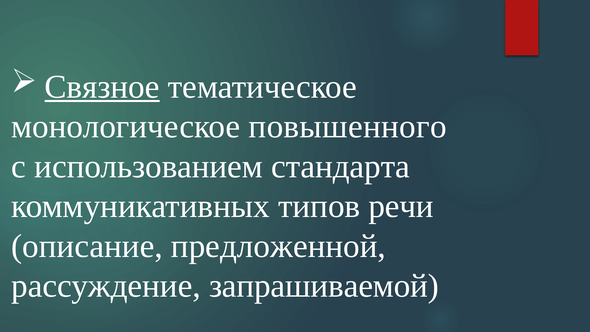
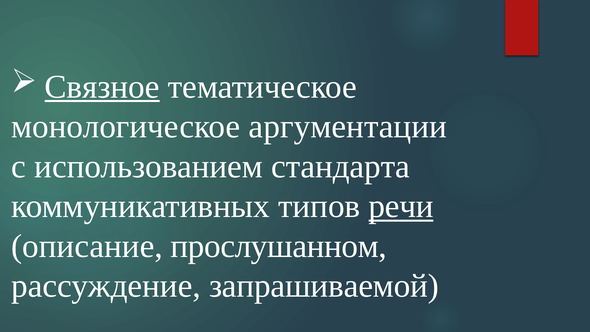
монологическое повышенного: повышенного -> аргументации (348, 127)
речи underline: none -> present (401, 206)
предложенной: предложенной -> прослушанном (279, 246)
